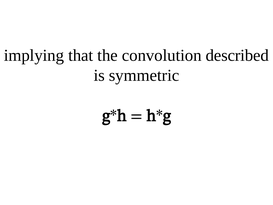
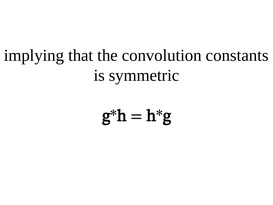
described: described -> constants (237, 55)
